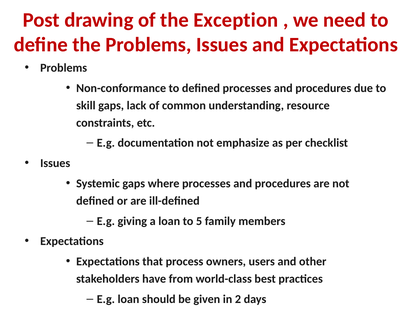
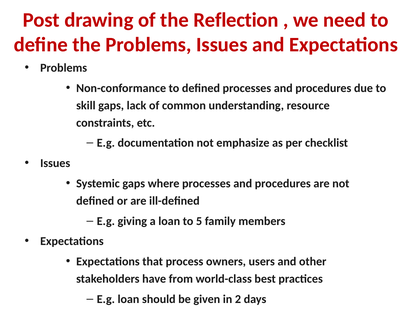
Exception: Exception -> Reflection (236, 20)
